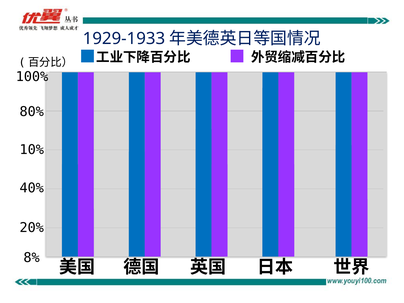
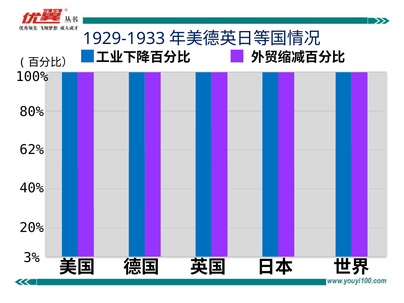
10%: 10% -> 62% (32, 150)
8%: 8% -> 3% (32, 258)
